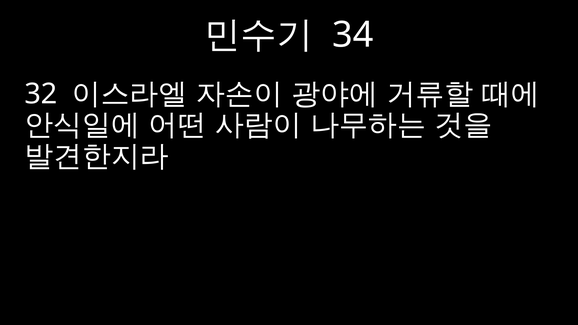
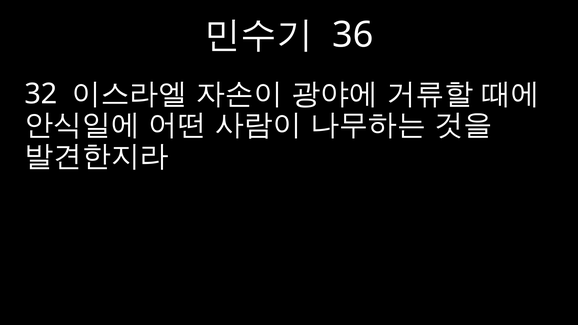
34: 34 -> 36 (353, 35)
